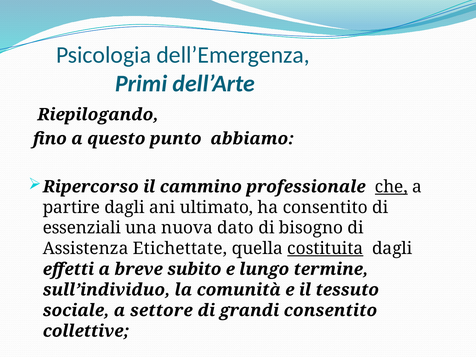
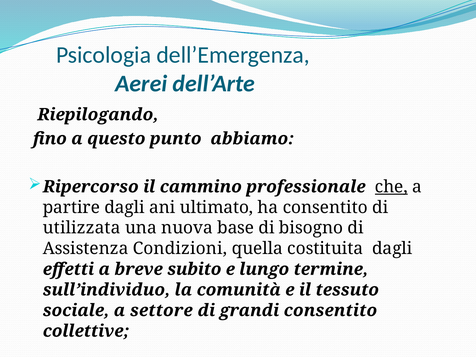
Primi: Primi -> Aerei (141, 84)
essenziali: essenziali -> utilizzata (82, 228)
dato: dato -> base (236, 228)
Etichettate: Etichettate -> Condizioni (180, 249)
costituita underline: present -> none (325, 249)
